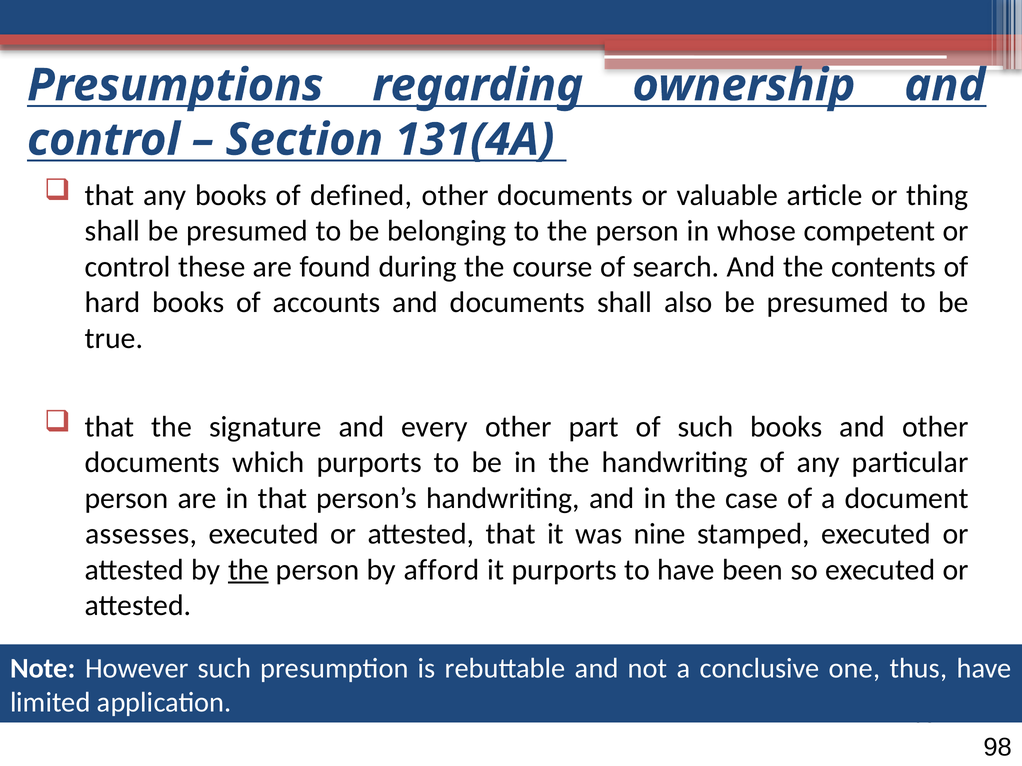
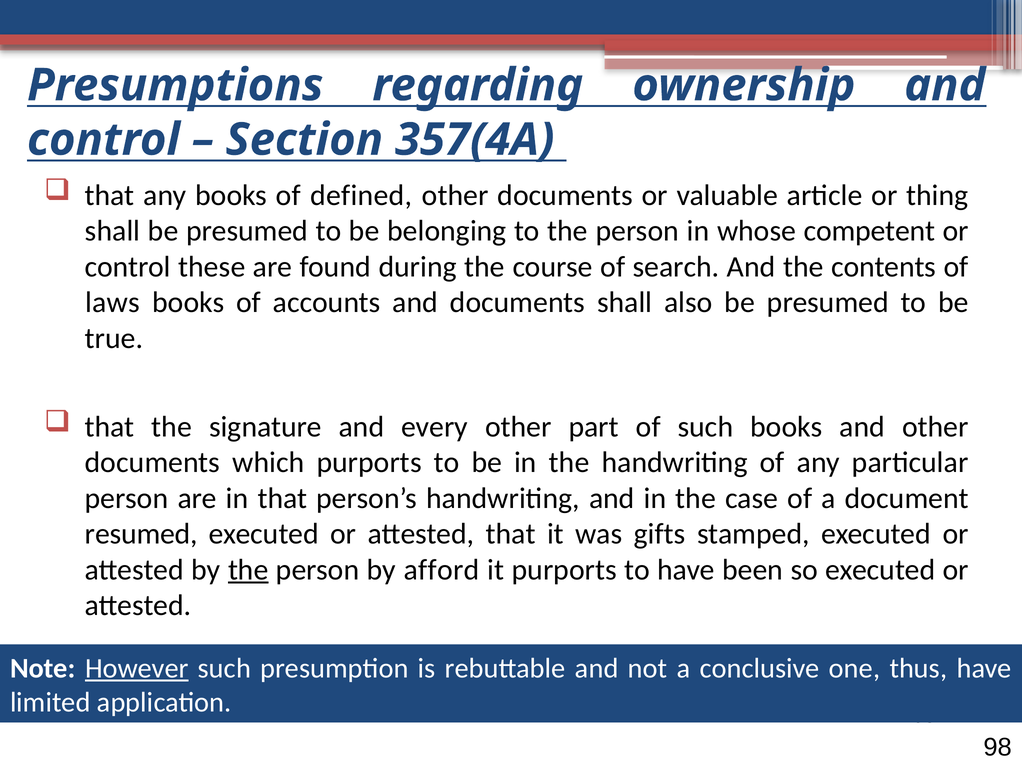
131(4A: 131(4A -> 357(4A (475, 140)
hard: hard -> laws (113, 303)
assesses: assesses -> resumed (141, 534)
nine: nine -> gifts (660, 534)
However underline: none -> present (137, 669)
